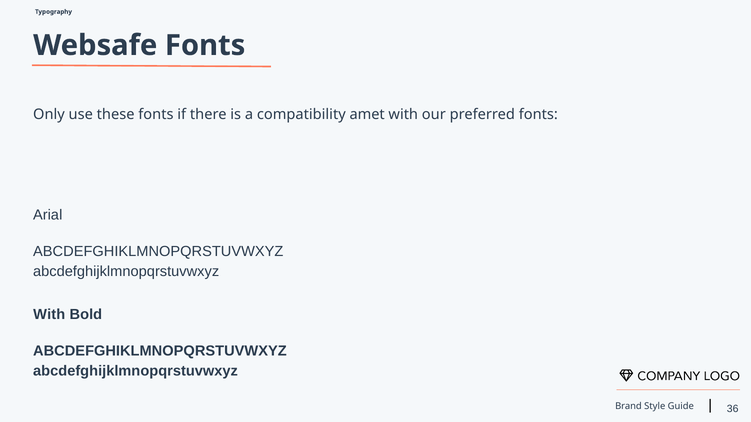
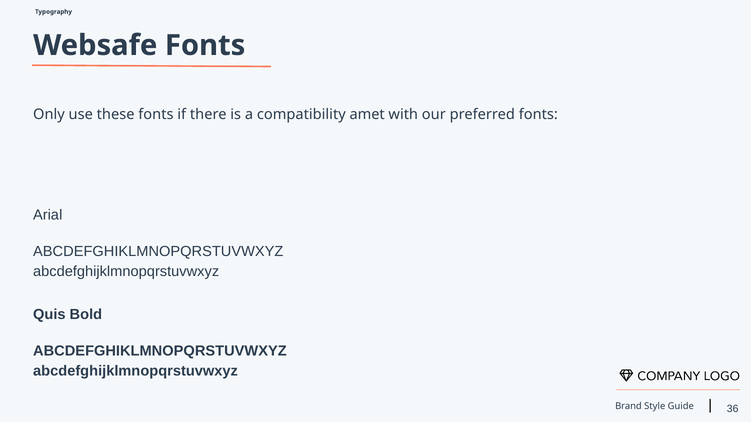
With: With -> Quis (49, 315)
